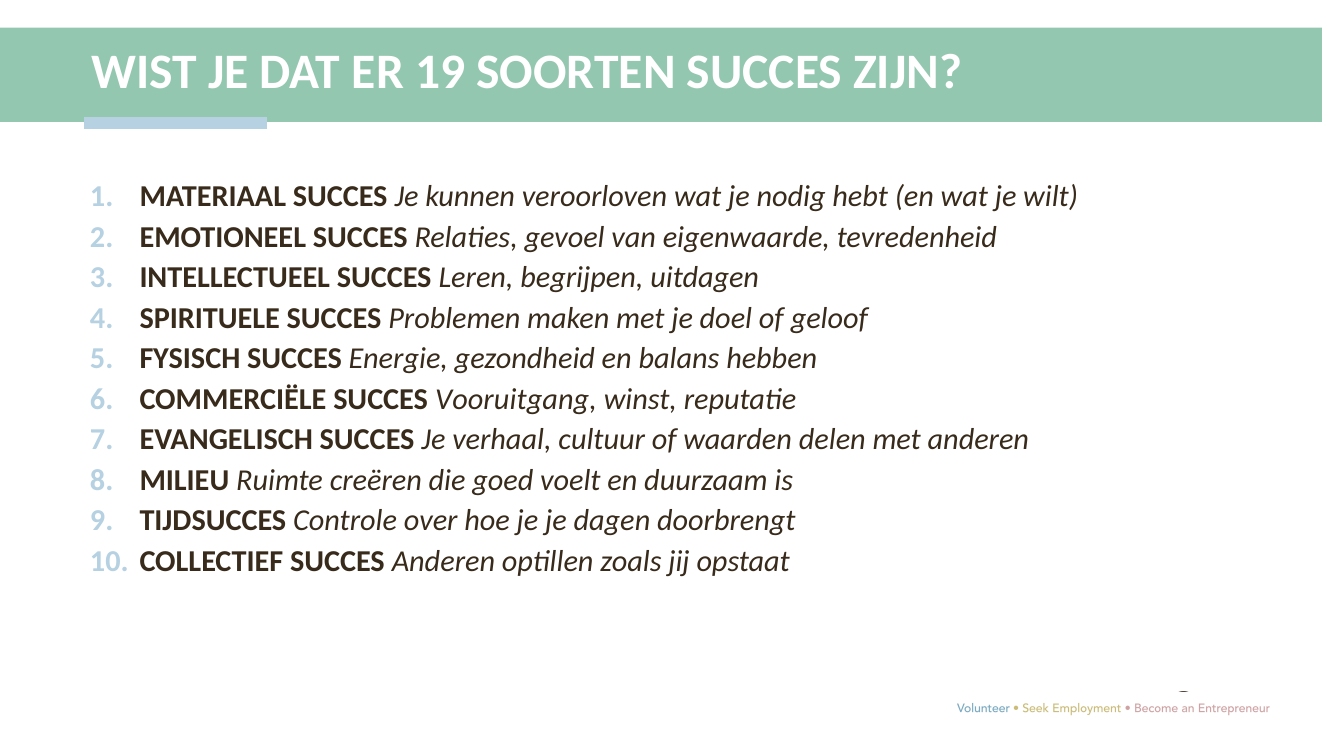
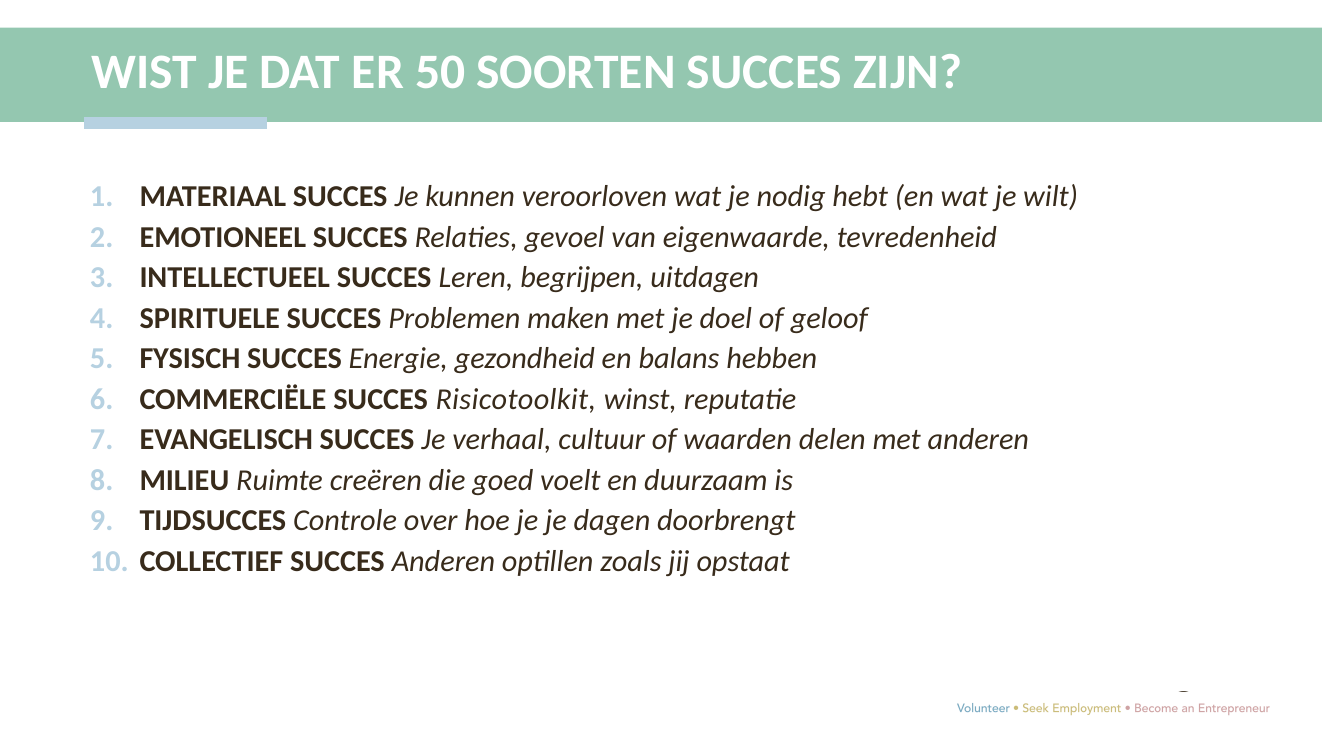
19: 19 -> 50 (440, 72)
Vooruitgang: Vooruitgang -> Risicotoolkit (516, 399)
